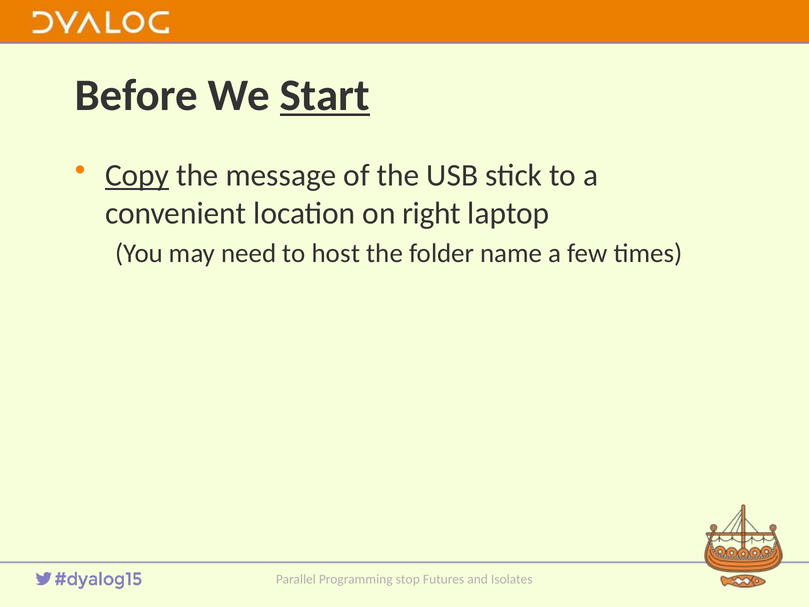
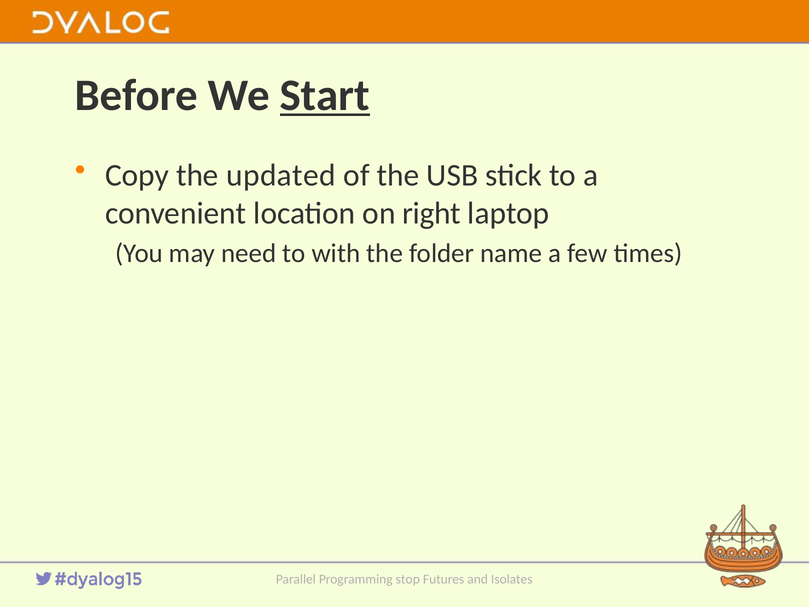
Copy underline: present -> none (137, 175)
message: message -> updated (281, 175)
host: host -> with (336, 253)
